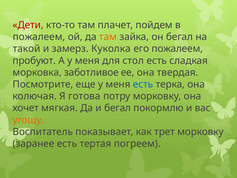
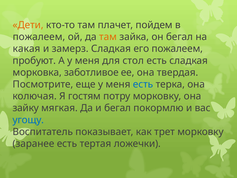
Дети colour: red -> orange (28, 25)
такой: такой -> какая (27, 49)
замерз Куколка: Куколка -> Сладкая (111, 49)
готова: готова -> гостям (84, 96)
хочет: хочет -> зайку (26, 108)
угощу colour: orange -> blue (28, 120)
погреем: погреем -> ложечки (137, 143)
